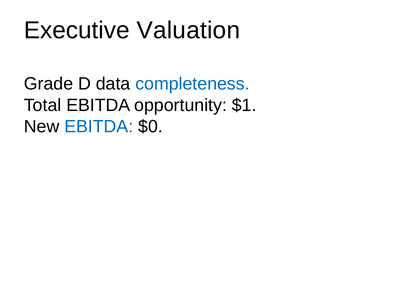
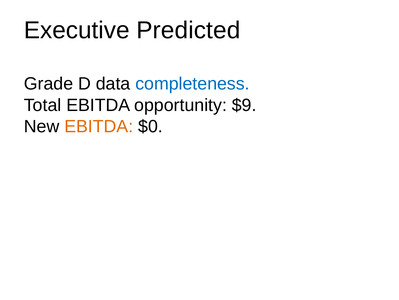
Valuation: Valuation -> Predicted (188, 30)
$1: $1 -> $9 (244, 105)
EBITDA colour: blue -> orange (99, 126)
